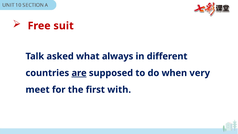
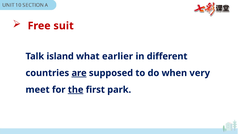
asked: asked -> island (60, 56)
always: always -> earlier (118, 56)
the underline: none -> present (76, 90)
with: with -> park (119, 90)
